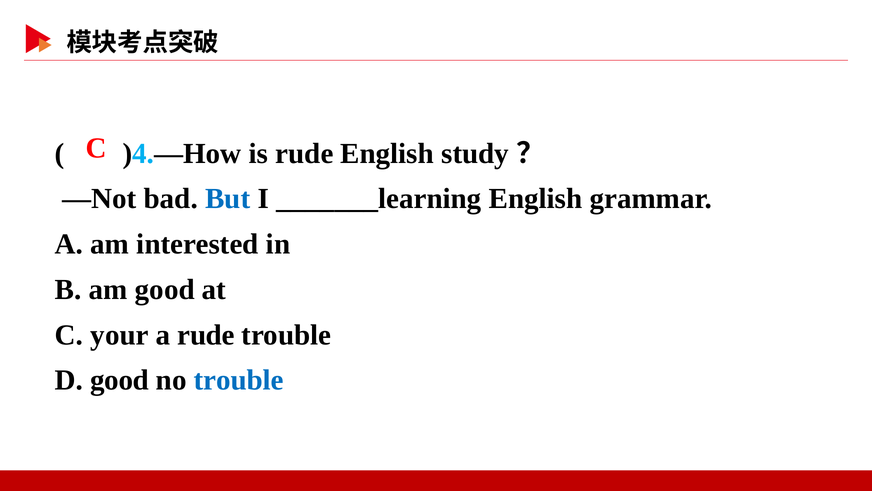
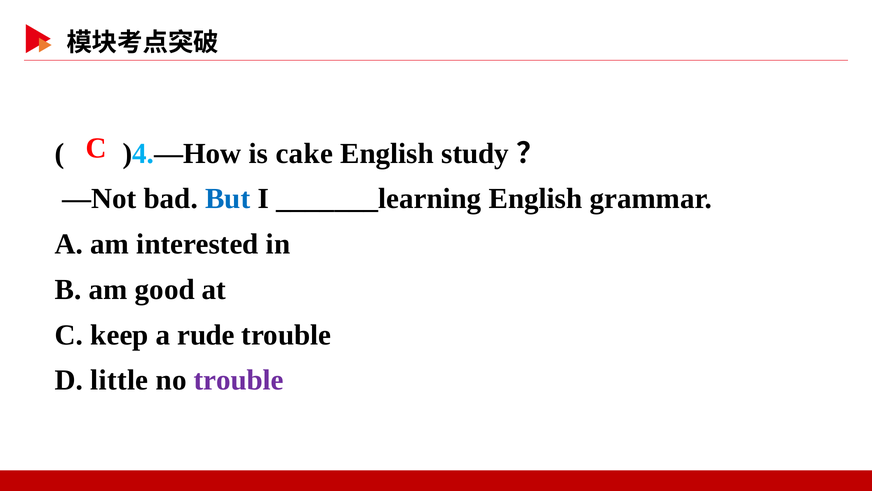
is rude: rude -> cake (304, 153)
your: your -> keep (120, 335)
D good: good -> little (119, 380)
trouble colour: blue -> purple (239, 380)
